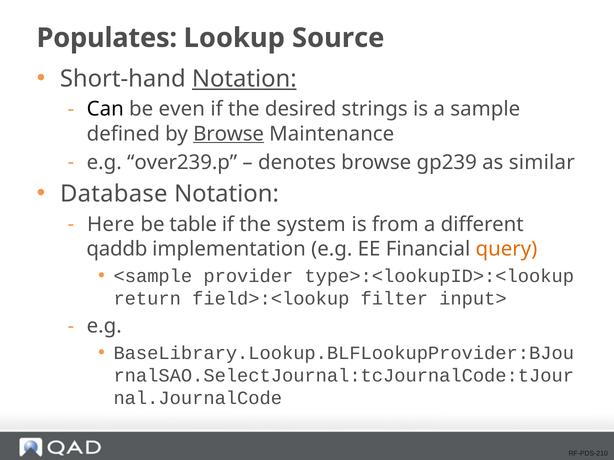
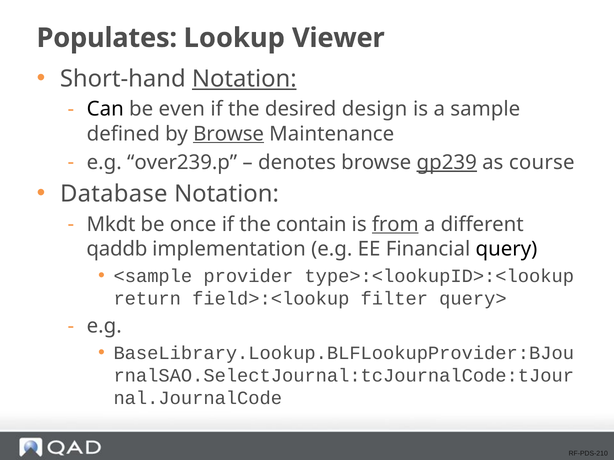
Source: Source -> Viewer (338, 38)
strings: strings -> design (375, 109)
gp239 underline: none -> present (447, 163)
similar: similar -> course (542, 163)
Here: Here -> Mkdt (111, 225)
table: table -> once (193, 225)
system: system -> contain (311, 225)
from underline: none -> present (395, 225)
query colour: orange -> black (506, 249)
input>: input> -> query> (473, 299)
